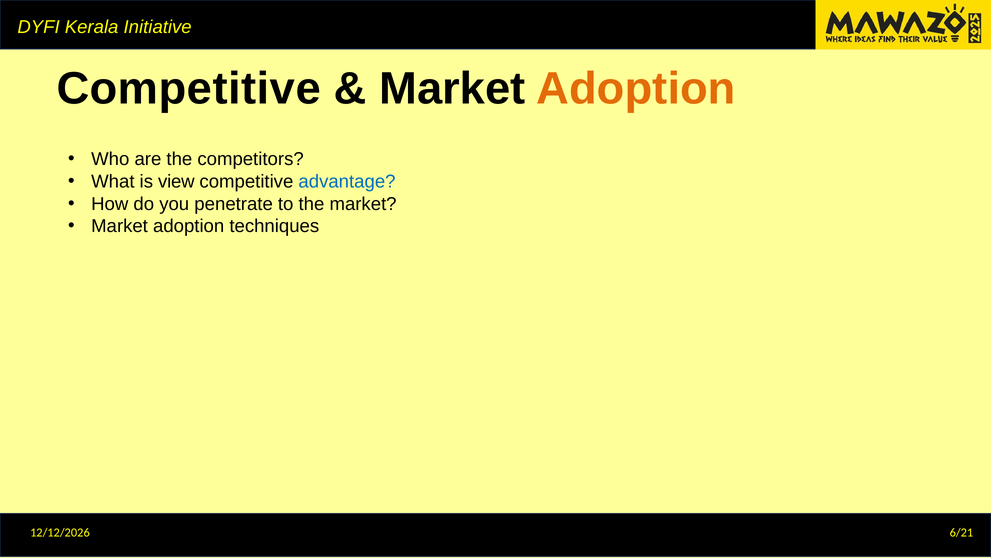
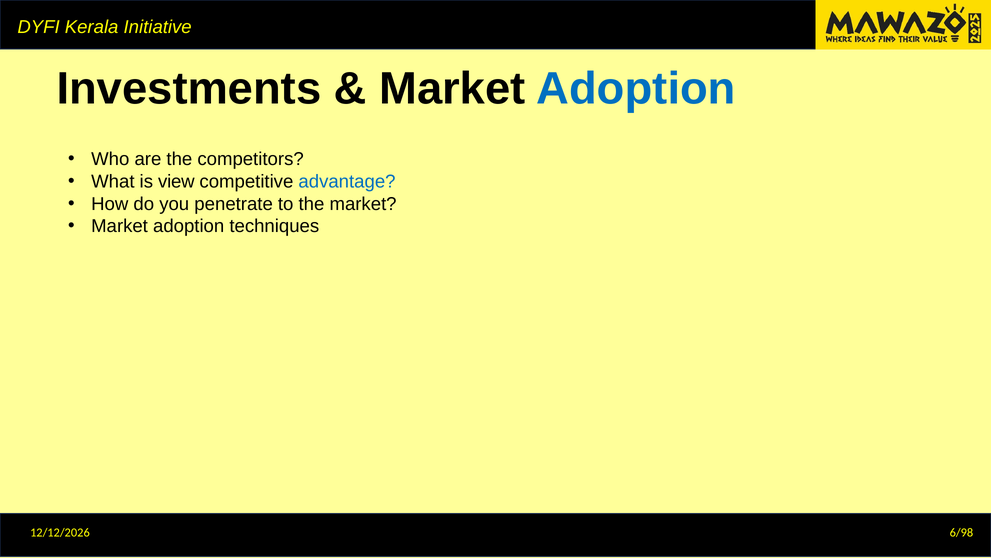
Competitive: Competitive -> Investments (189, 89)
Adoption colour: orange -> blue (636, 89)
6/21: 6/21 -> 6/98 (961, 532)
